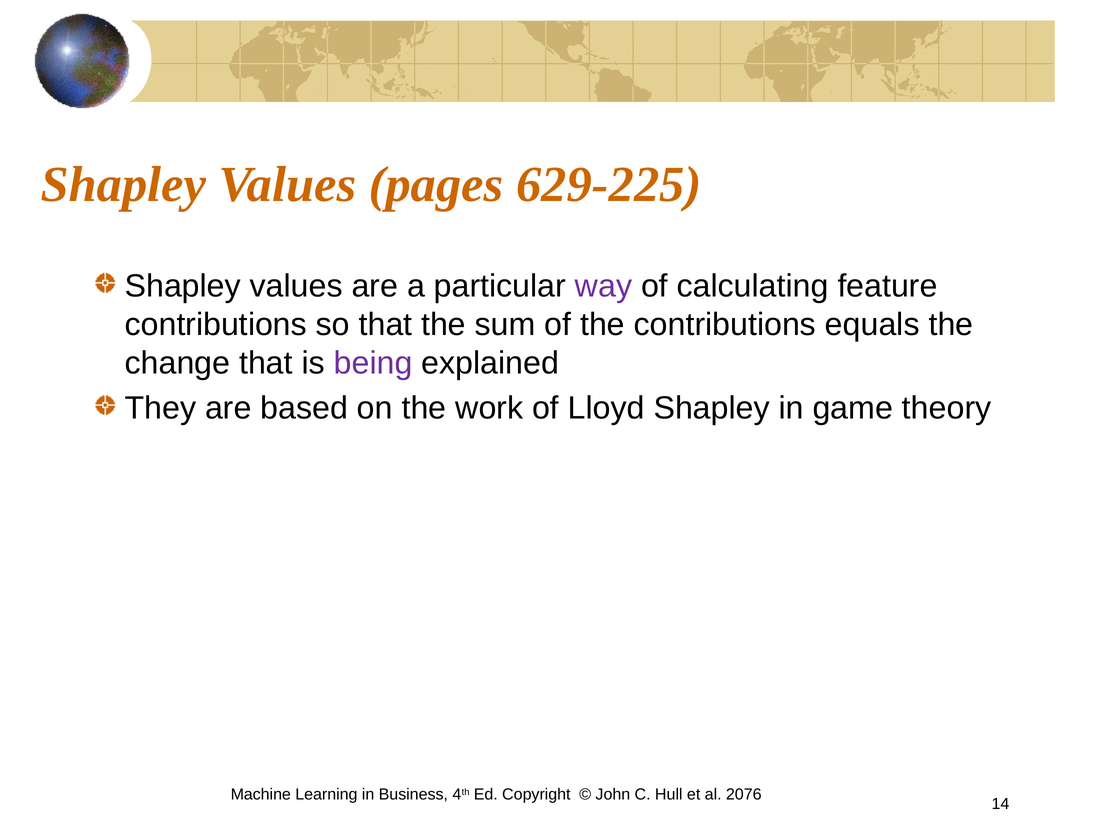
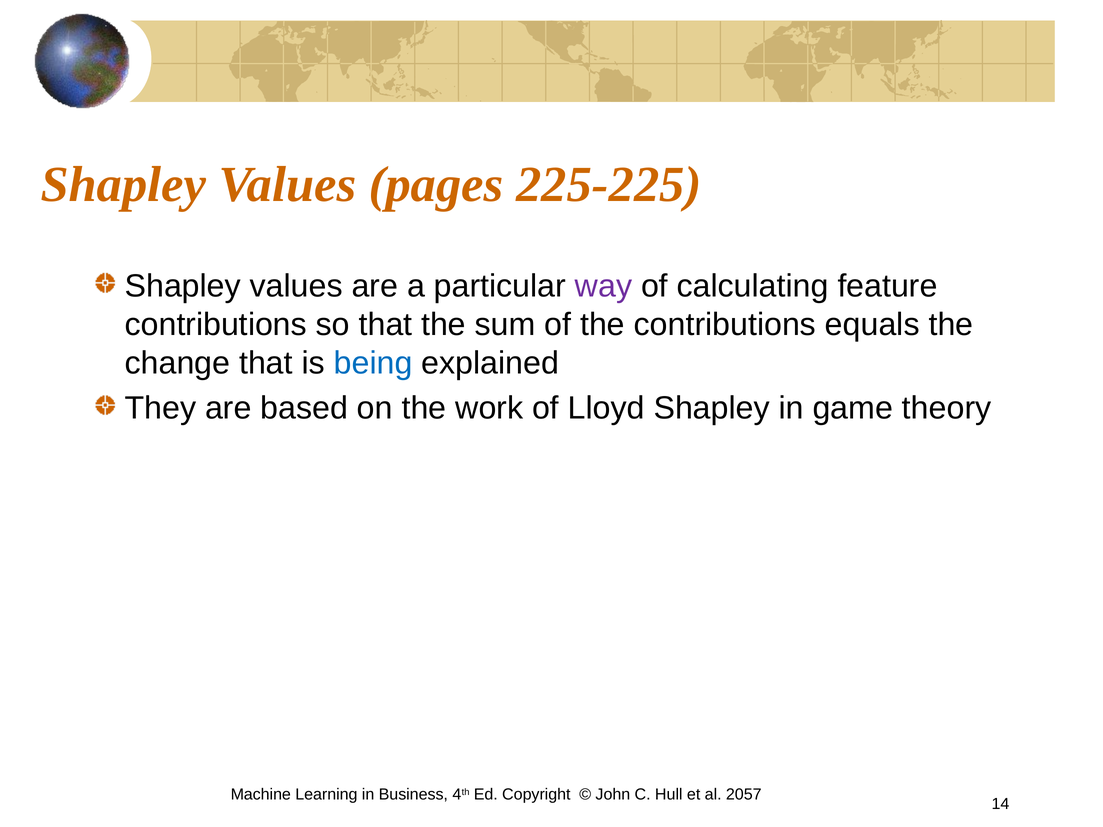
629-225: 629-225 -> 225-225 (609, 185)
being colour: purple -> blue (373, 363)
2076: 2076 -> 2057 (744, 795)
